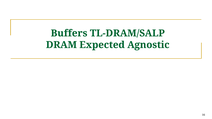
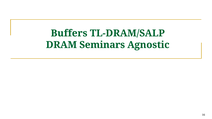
Expected: Expected -> Seminars (102, 45)
